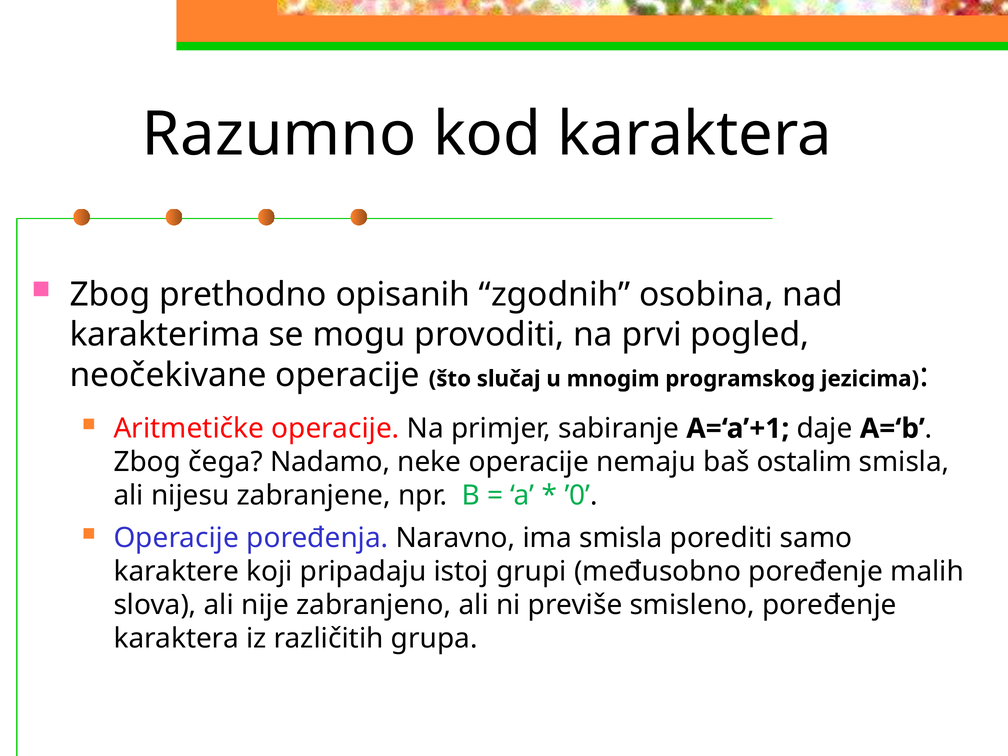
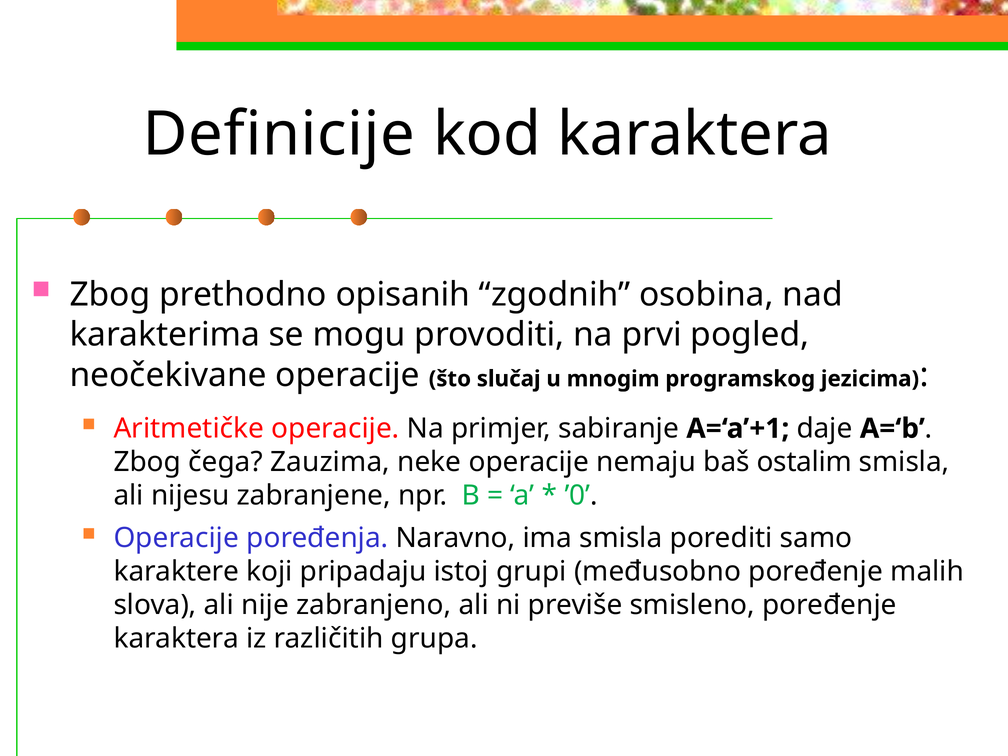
Razumno: Razumno -> Definicije (279, 134)
Nadamo: Nadamo -> Zauzima (330, 462)
